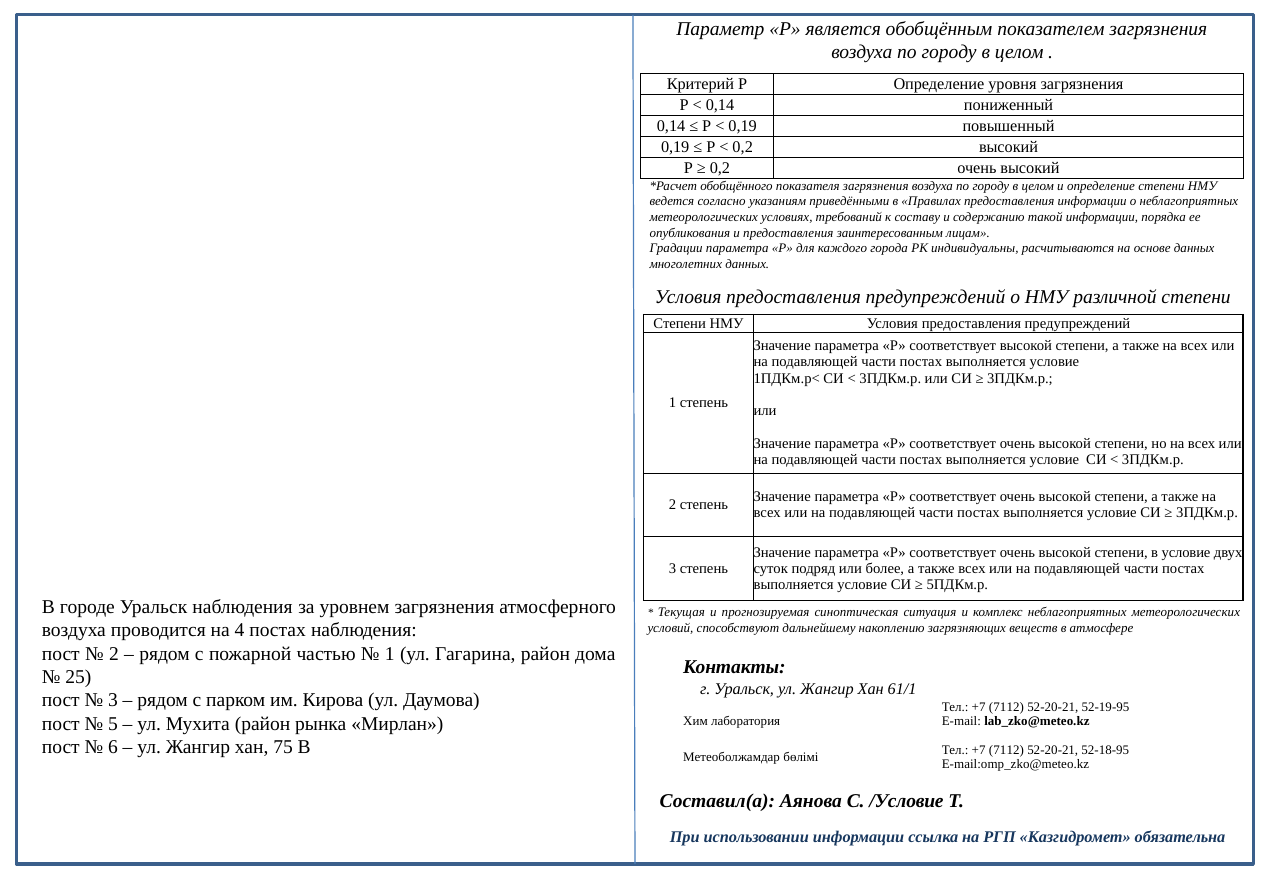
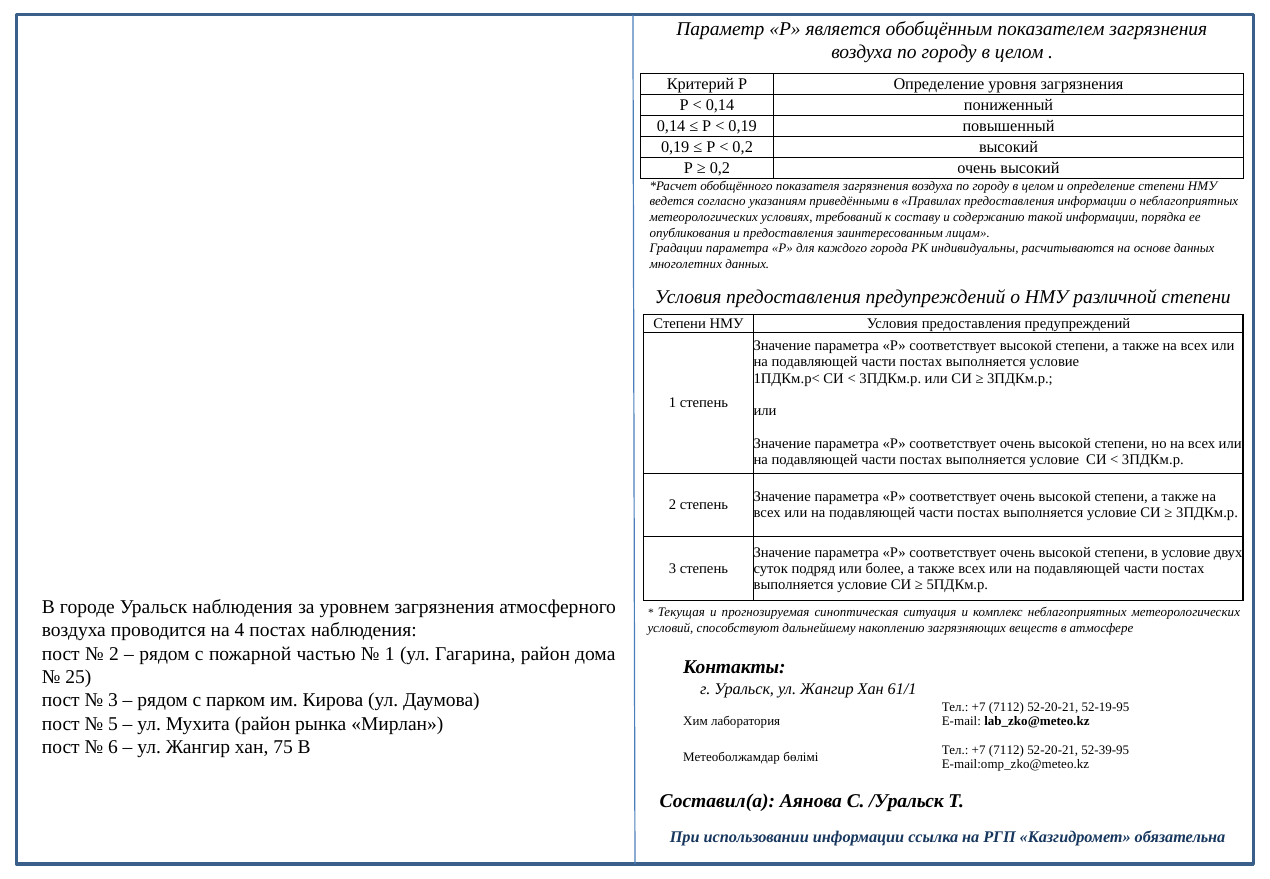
52-18-95: 52-18-95 -> 52-39-95 (1105, 750)
/Условие: /Условие -> /Уральск (907, 801)
